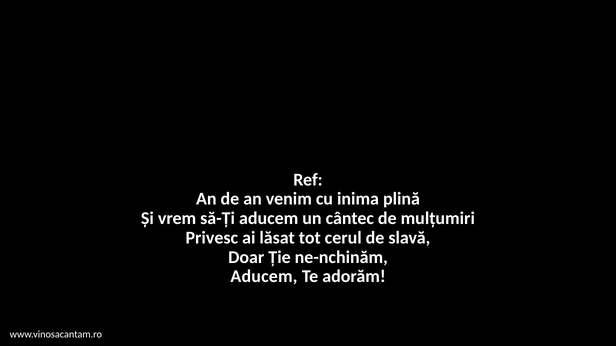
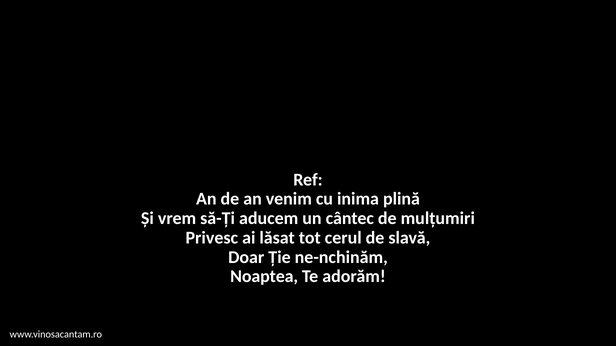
Aducem: Aducem -> Noaptea (264, 277)
